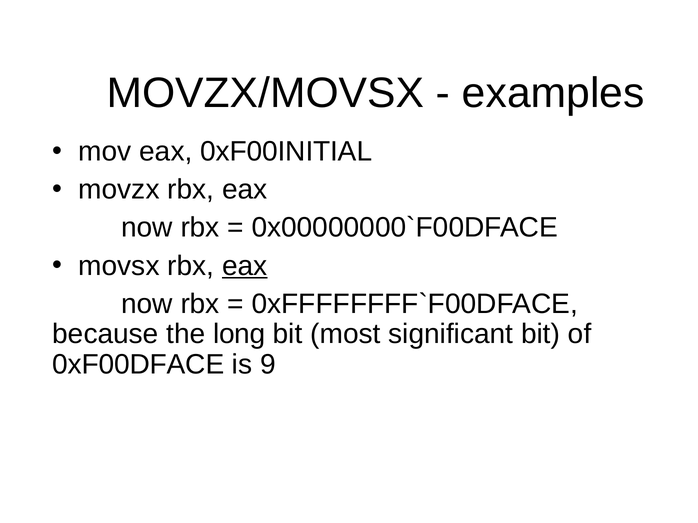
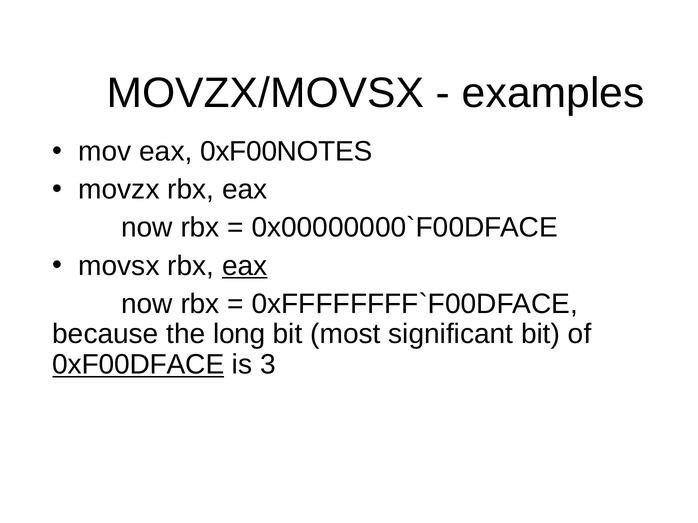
0xF00INITIAL: 0xF00INITIAL -> 0xF00NOTES (286, 152)
0xF00DFACE underline: none -> present (138, 365)
9: 9 -> 3 (268, 365)
